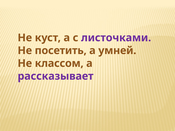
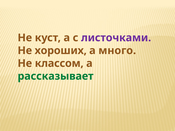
посетить: посетить -> хороших (61, 51)
умней: умней -> много (117, 51)
рассказывает colour: purple -> green (56, 76)
